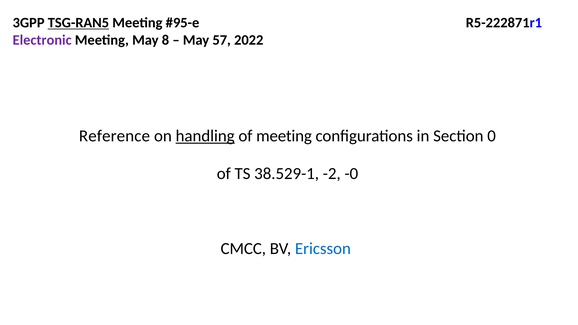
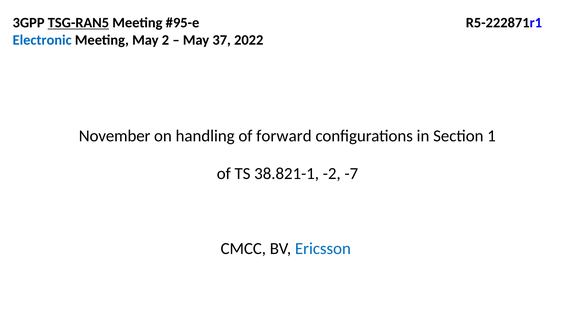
Electronic colour: purple -> blue (42, 40)
8: 8 -> 2 (165, 40)
57: 57 -> 37 (222, 40)
Reference: Reference -> November (115, 136)
handling underline: present -> none (205, 136)
of meeting: meeting -> forward (284, 136)
0: 0 -> 1 (492, 136)
38.529-1: 38.529-1 -> 38.821-1 (287, 174)
-0: -0 -> -7 (351, 174)
